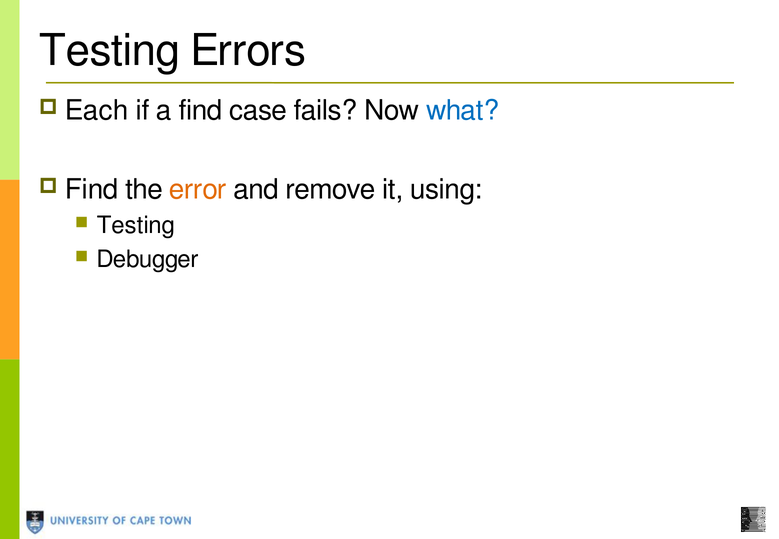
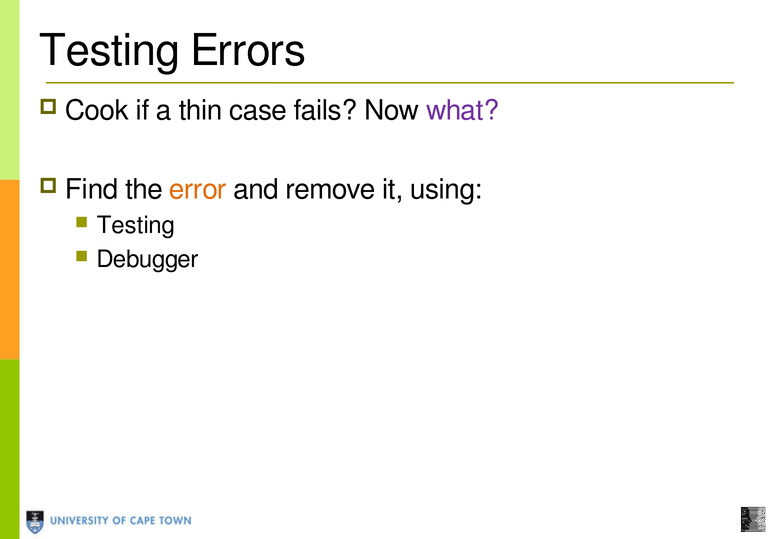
Each: Each -> Cook (97, 111)
a find: find -> thin (200, 111)
what colour: blue -> purple (463, 111)
